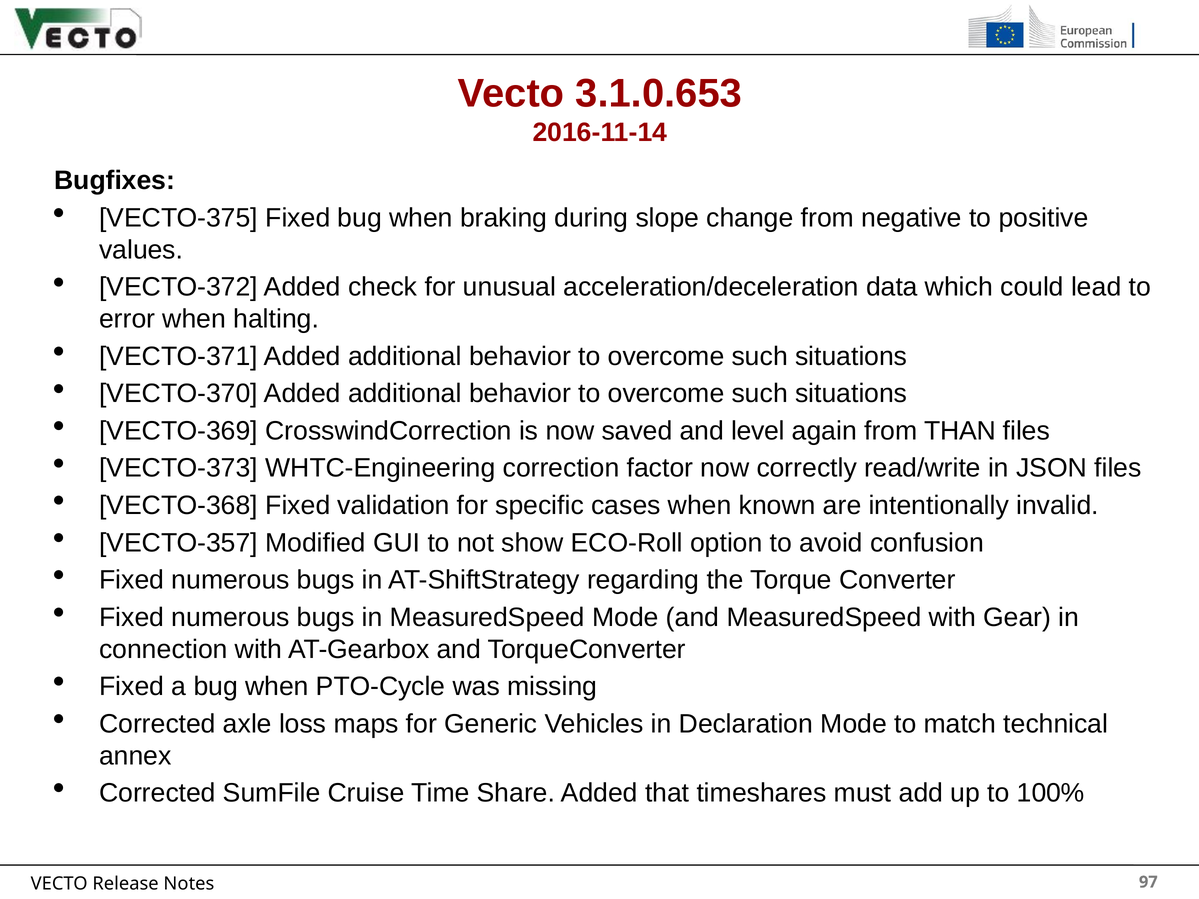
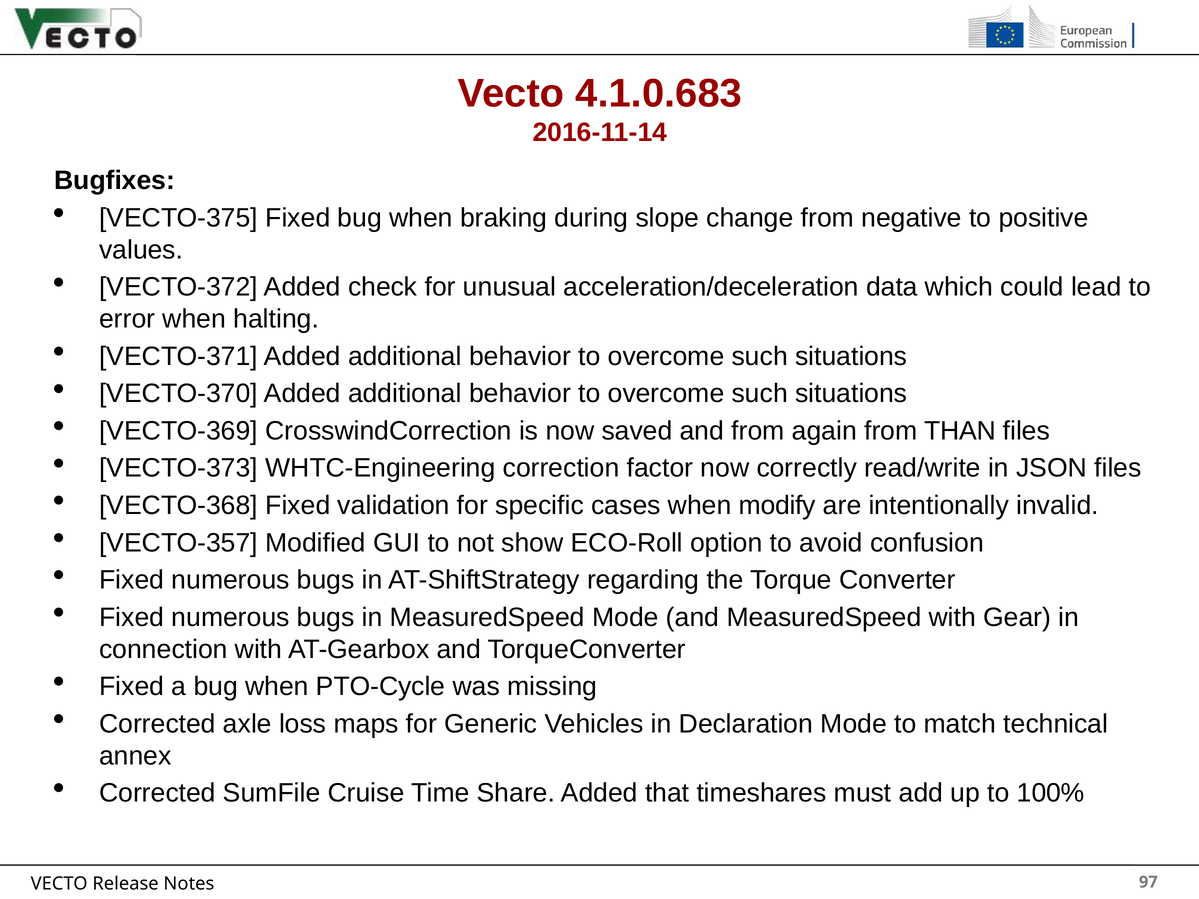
3.1.0.653: 3.1.0.653 -> 4.1.0.683 (659, 94)
and level: level -> from (758, 431)
known: known -> modify (777, 506)
